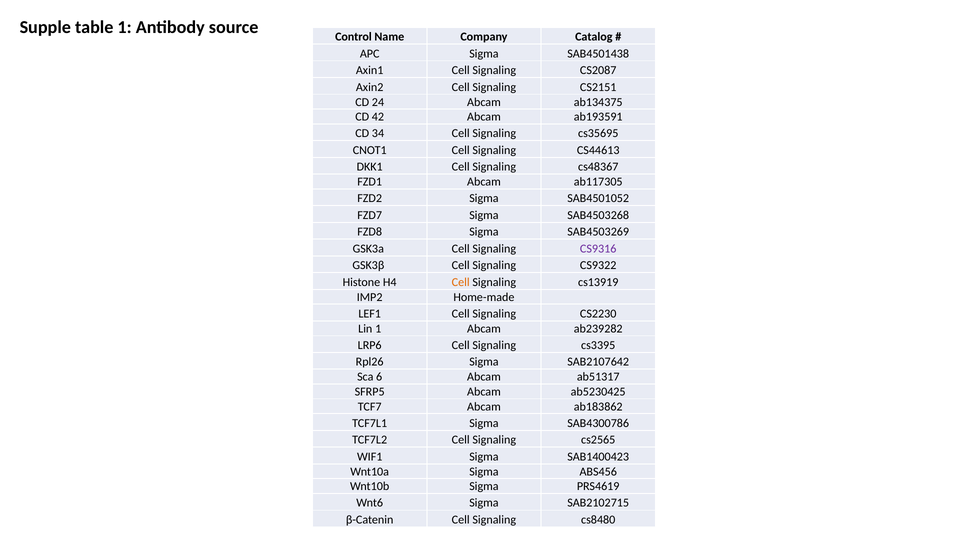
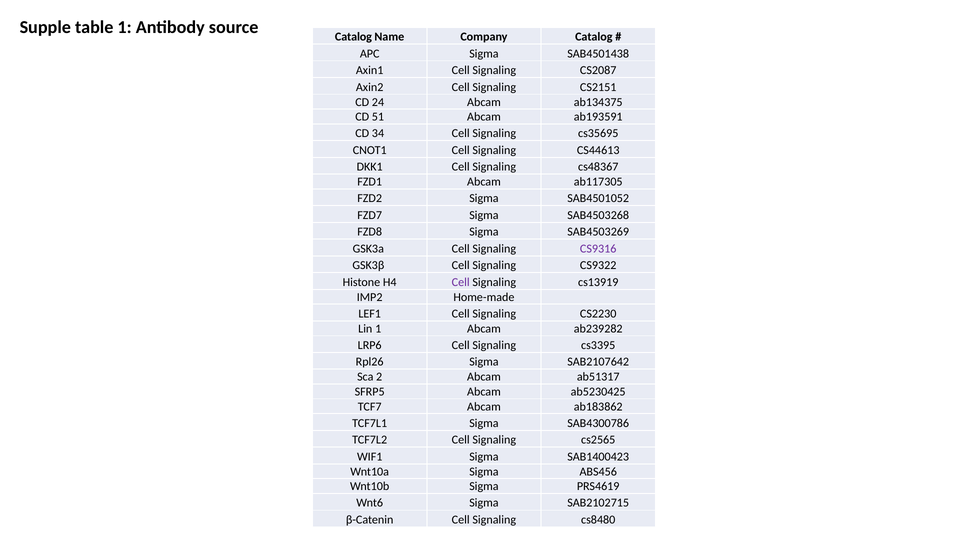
Control: Control -> Catalog (353, 37)
42: 42 -> 51 (378, 117)
Cell colour: orange -> purple (461, 282)
6: 6 -> 2 (379, 377)
